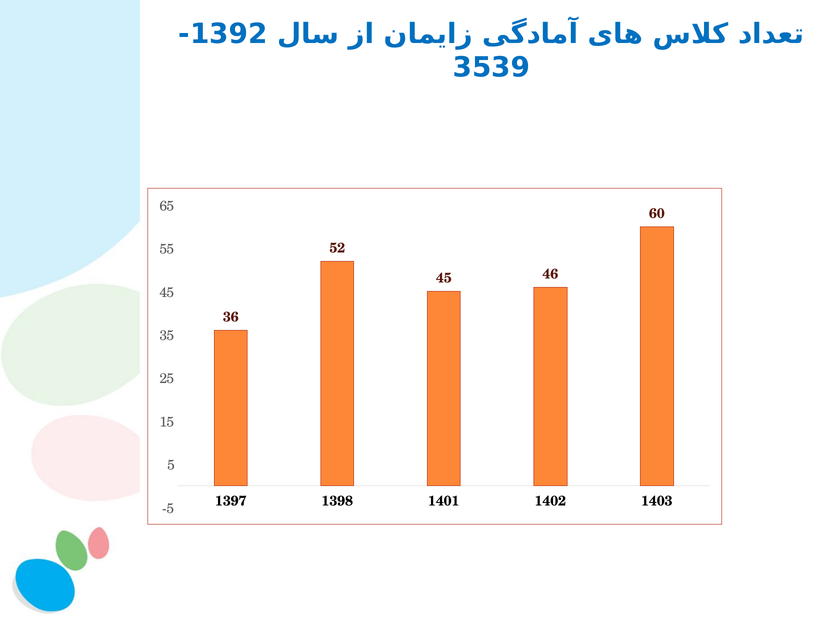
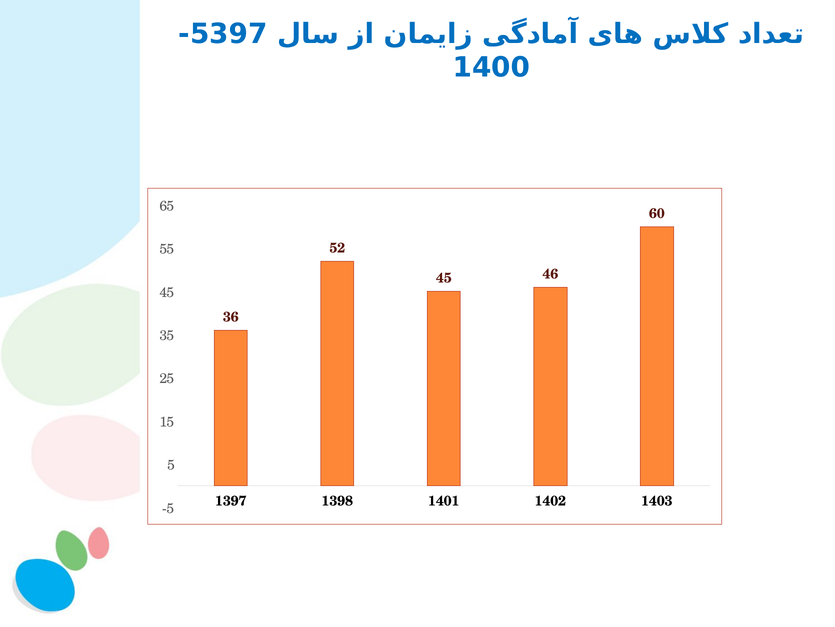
1392: 1392 -> 5397 (229, 34)
3539: 3539 -> 1400 (491, 67)
